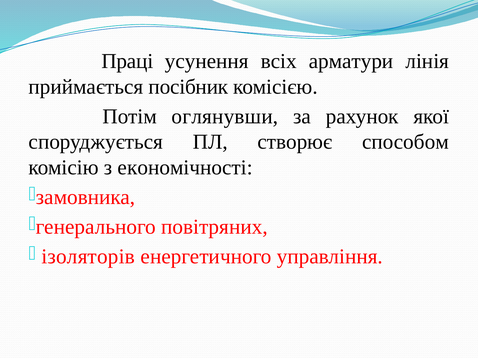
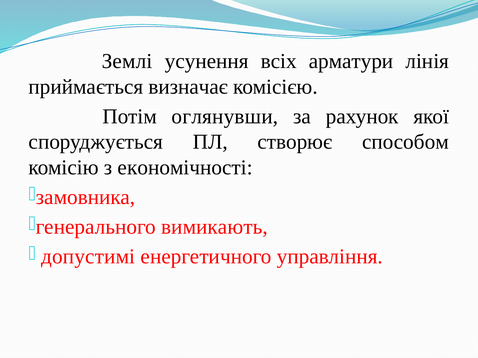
Праці: Праці -> Землі (127, 61)
посібник: посібник -> визначає (188, 87)
повітряних: повітряних -> вимикають (215, 227)
ізоляторів: ізоляторів -> допустимі (88, 257)
